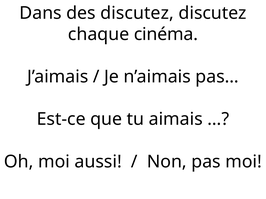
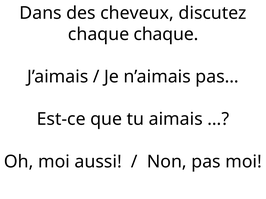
des discutez: discutez -> cheveux (137, 13)
chaque cinéma: cinéma -> chaque (166, 34)
